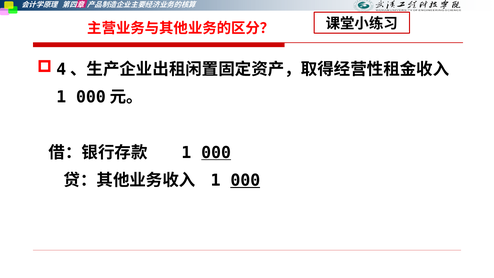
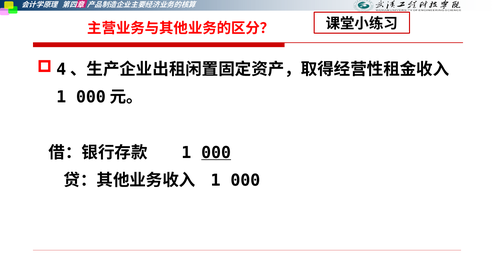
000 underline: present -> none (245, 180)
